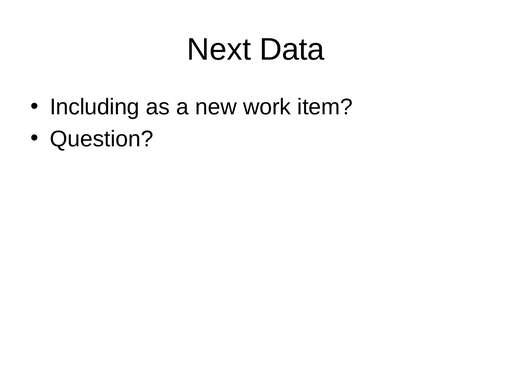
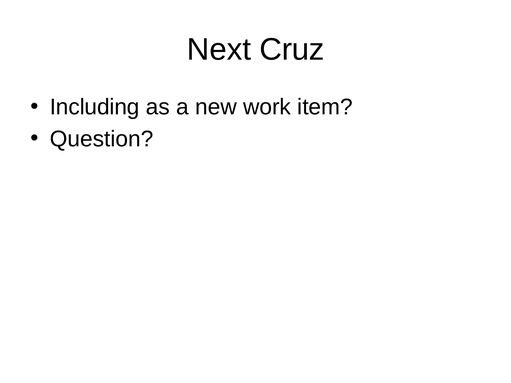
Data: Data -> Cruz (292, 49)
